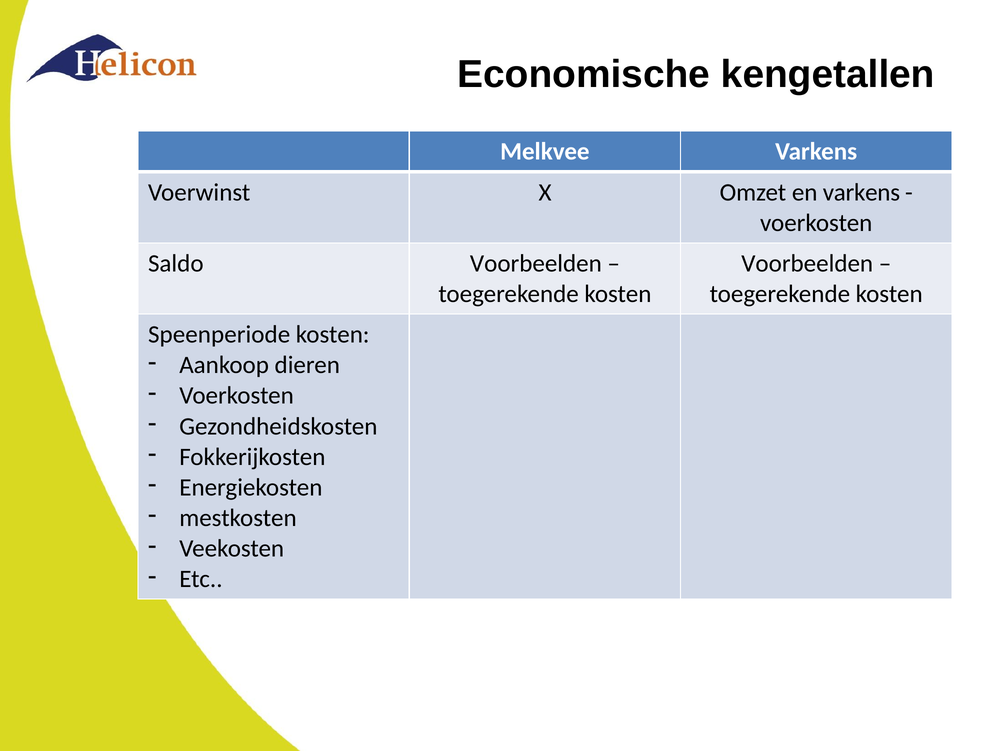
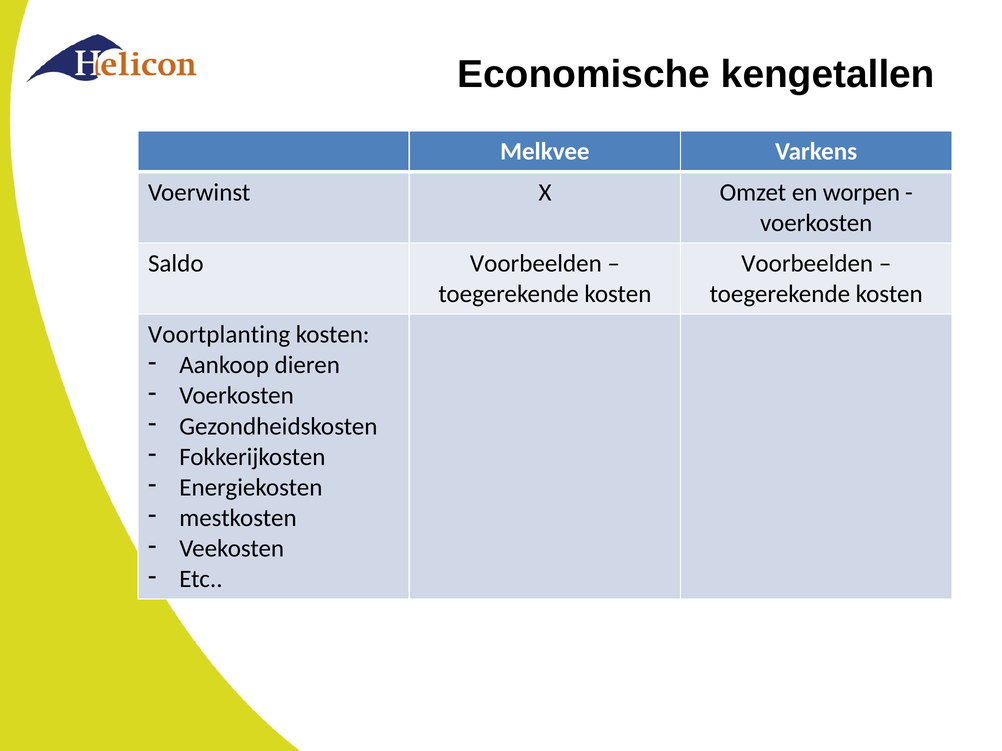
en varkens: varkens -> worpen (861, 192)
Speenperiode: Speenperiode -> Voortplanting (219, 335)
